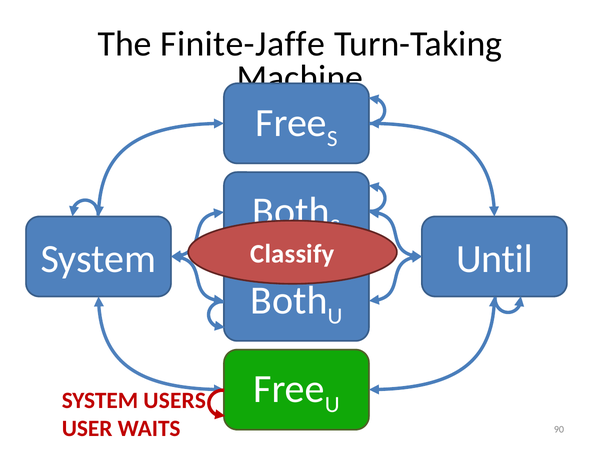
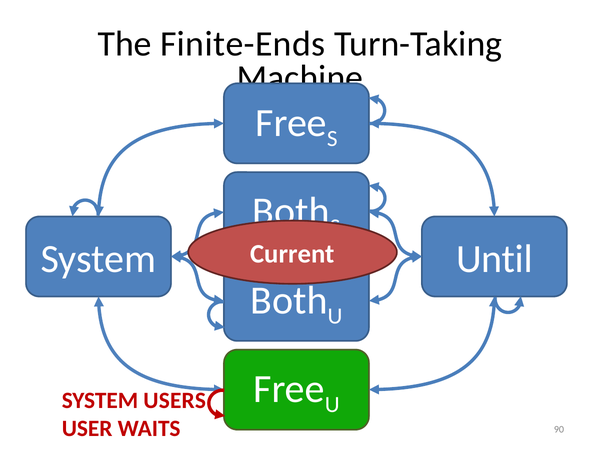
Finite-Jaffe: Finite-Jaffe -> Finite-Ends (243, 44)
Classify: Classify -> Current (292, 254)
